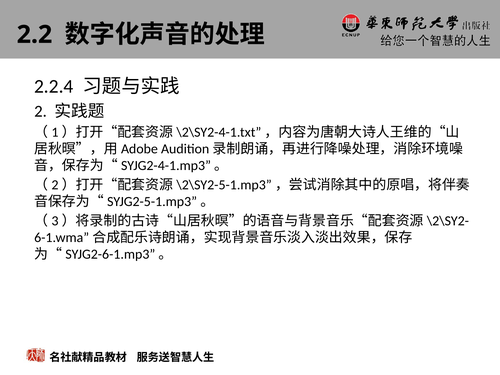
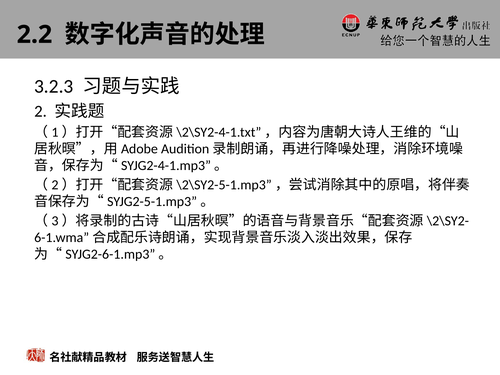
2.2.4: 2.2.4 -> 3.2.3 (54, 86)
